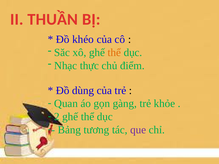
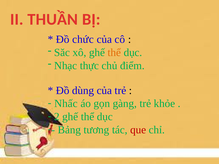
khéo: khéo -> chức (83, 39)
Quan: Quan -> Nhấc (66, 104)
que colour: purple -> red (138, 130)
